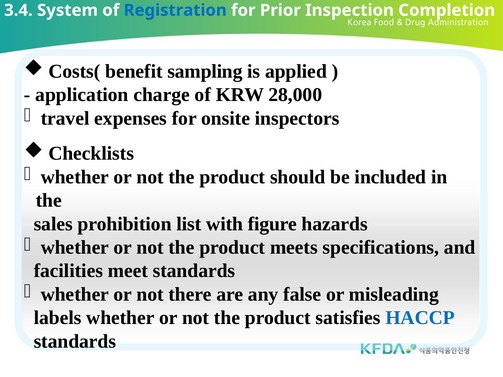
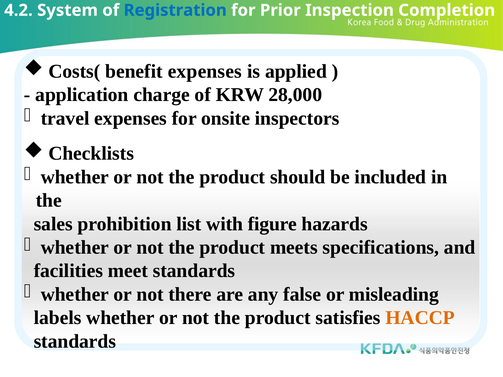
3.4: 3.4 -> 4.2 (18, 10)
benefit sampling: sampling -> expenses (205, 71)
HACCP colour: blue -> orange (420, 318)
